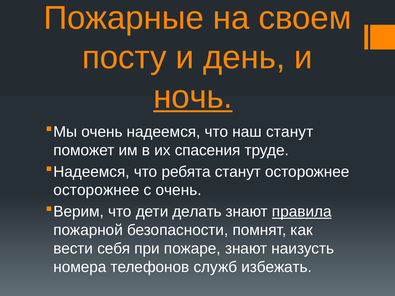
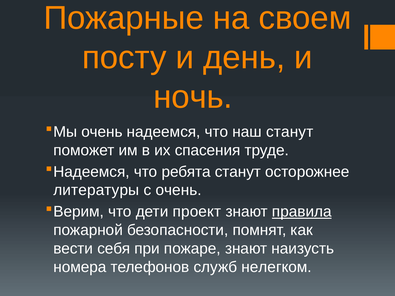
ночь underline: present -> none (193, 97)
осторожнее: осторожнее -> литературы (96, 190)
делать: делать -> проект (197, 212)
избежать: избежать -> нелегком (277, 267)
